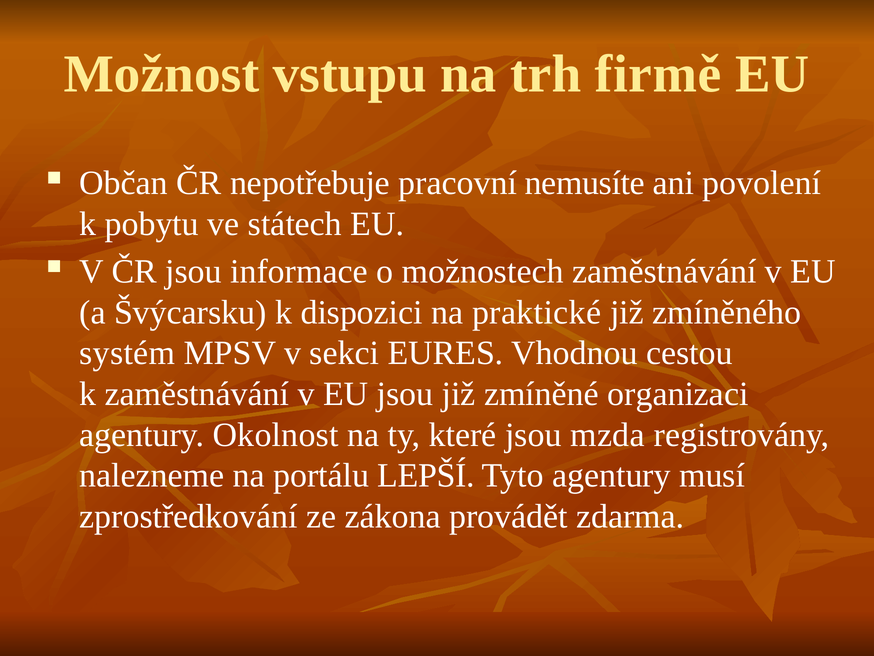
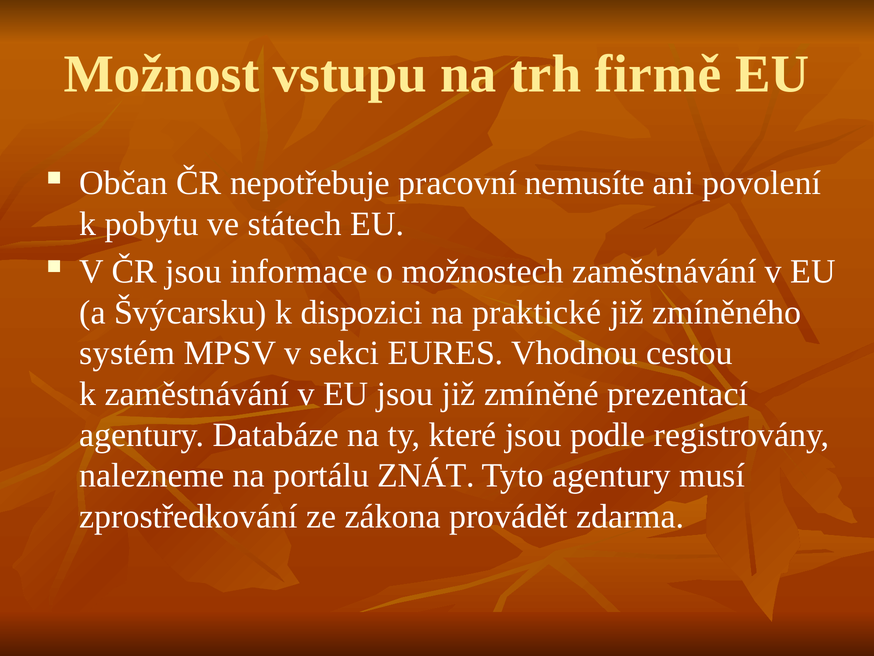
organizaci: organizaci -> prezentací (678, 394)
Okolnost: Okolnost -> Databáze (276, 434)
mzda: mzda -> podle (608, 434)
LEPŠÍ: LEPŠÍ -> ZNÁT (426, 475)
